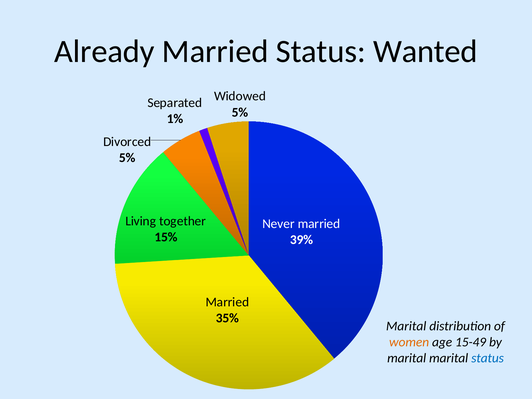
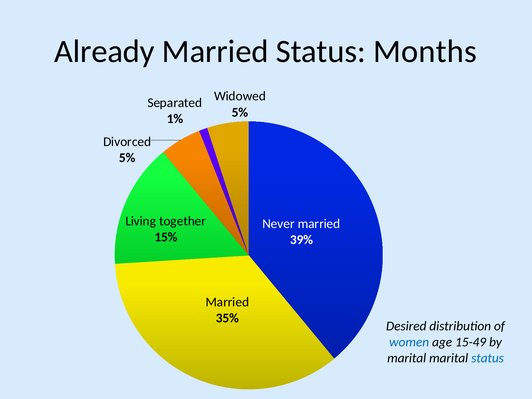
Wanted: Wanted -> Months (425, 51)
Marital: Marital -> Desired (406, 326)
women colour: orange -> blue (409, 342)
